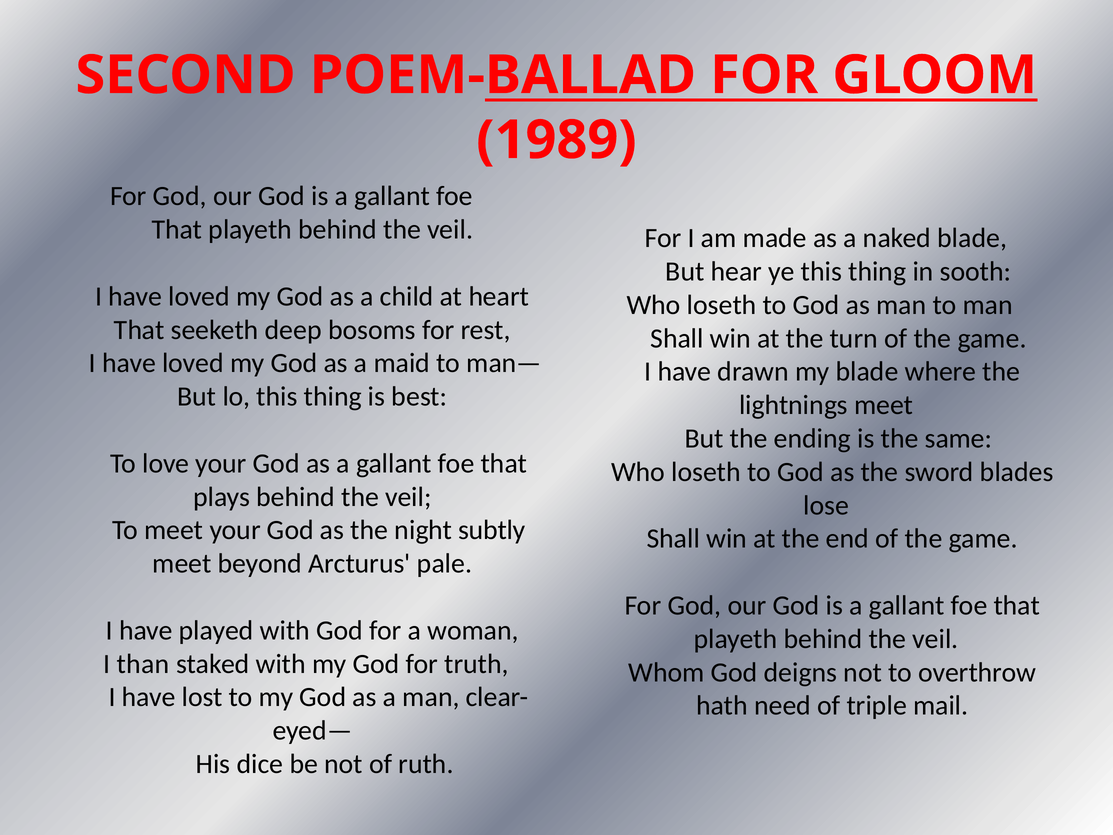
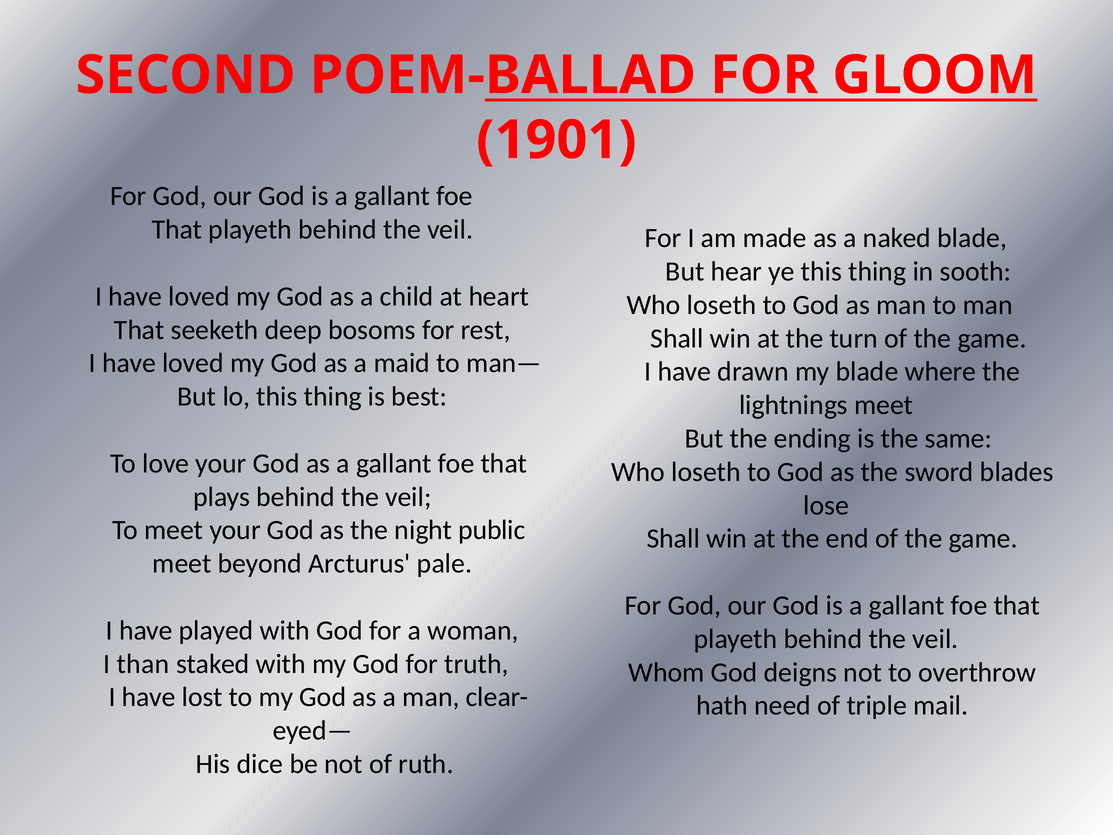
1989: 1989 -> 1901 (556, 140)
subtly: subtly -> public (492, 530)
